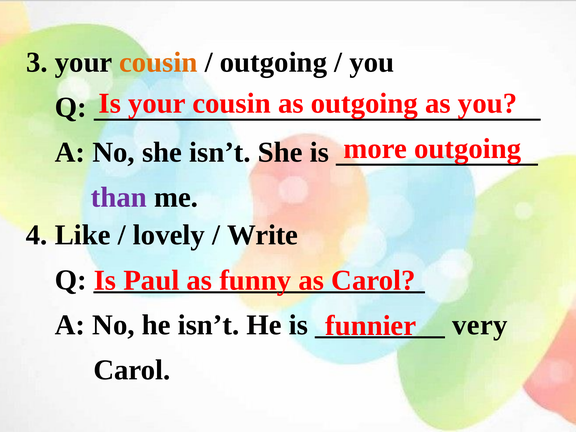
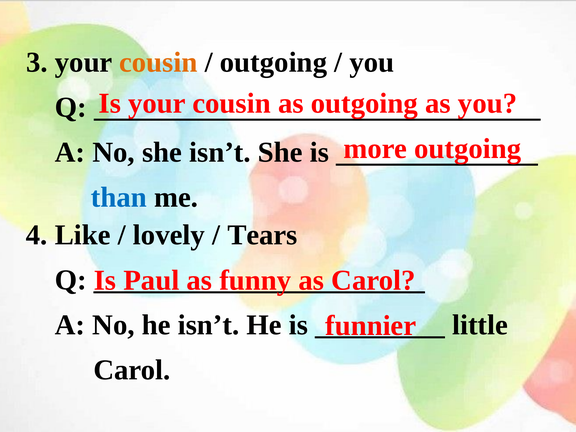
than colour: purple -> blue (119, 197)
Write: Write -> Tears (262, 235)
very: very -> little (480, 325)
